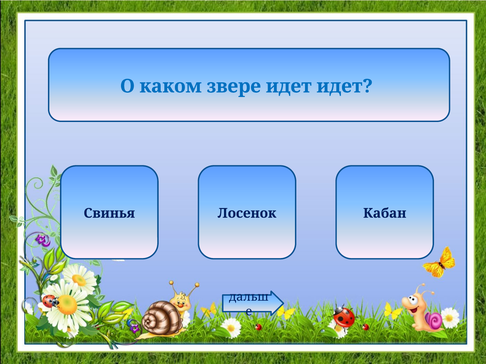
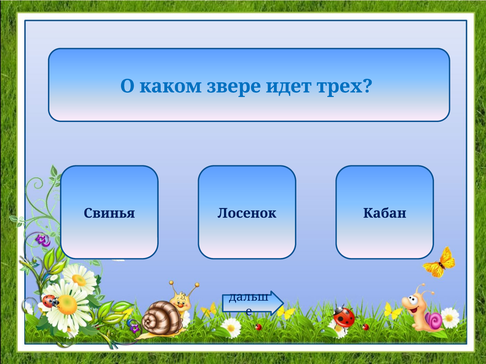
идет идет: идет -> трех (345, 86)
